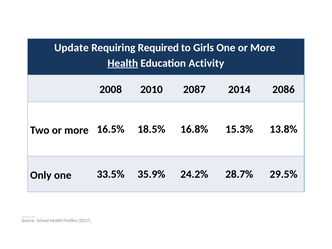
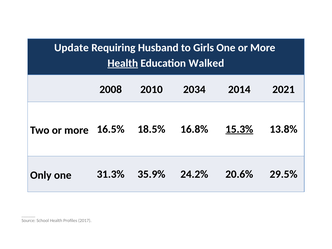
Required: Required -> Husband (158, 48)
Activity: Activity -> Walked (206, 63)
2087: 2087 -> 2034 (194, 89)
2086: 2086 -> 2021 (284, 89)
15.3% underline: none -> present (239, 129)
33.5%: 33.5% -> 31.3% (111, 174)
28.7%: 28.7% -> 20.6% (239, 174)
